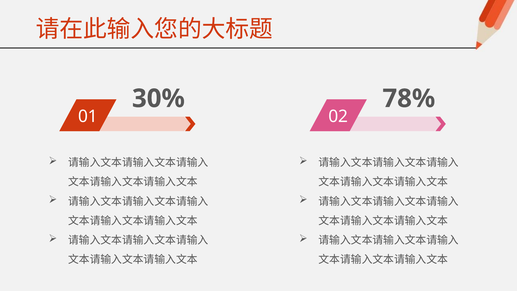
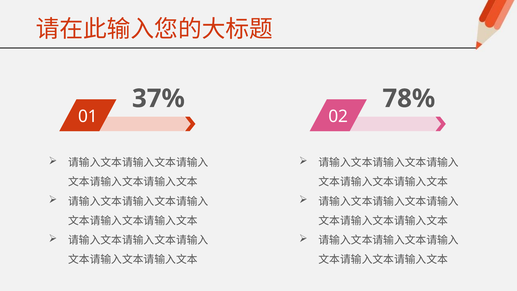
30%: 30% -> 37% (158, 98)
